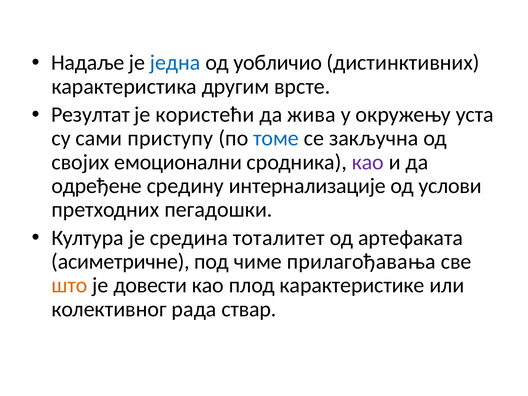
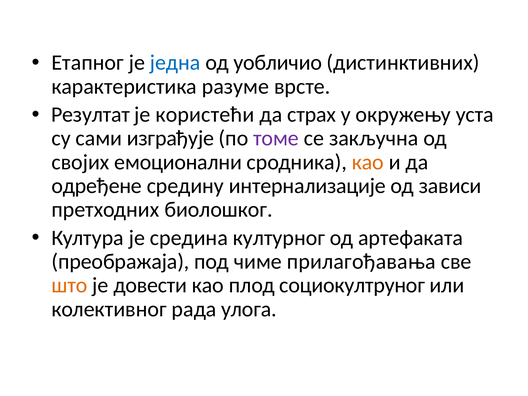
Надаље: Надаље -> Етапног (88, 63)
другим: другим -> разуме (235, 86)
жива: жива -> страх (312, 115)
приступу: приступу -> изграђује (170, 138)
томе colour: blue -> purple (276, 138)
као colour: purple -> orange (368, 162)
услови: услови -> зависи (450, 186)
пегадошки: пегадошки -> биолошког (218, 210)
тоталитет: тоталитет -> културног (279, 238)
асиметричне: асиметричне -> преображаја (120, 262)
карактеристике: карактеристике -> социокултруног (352, 285)
ствар: ствар -> улога (249, 309)
